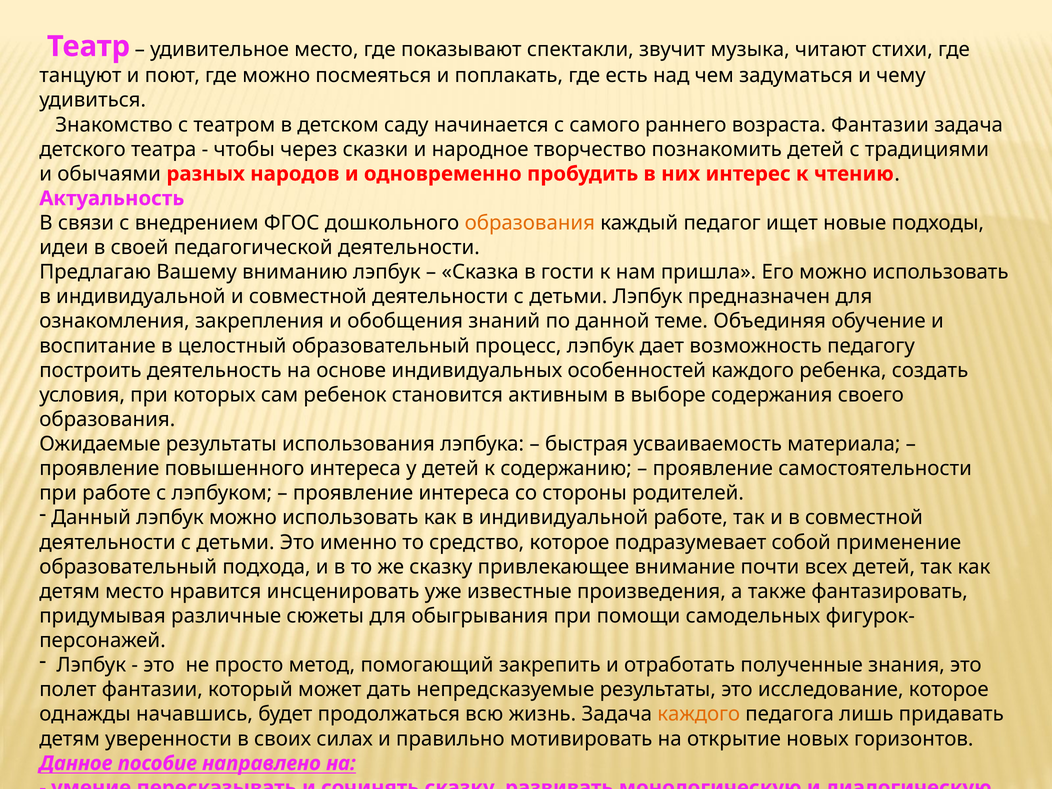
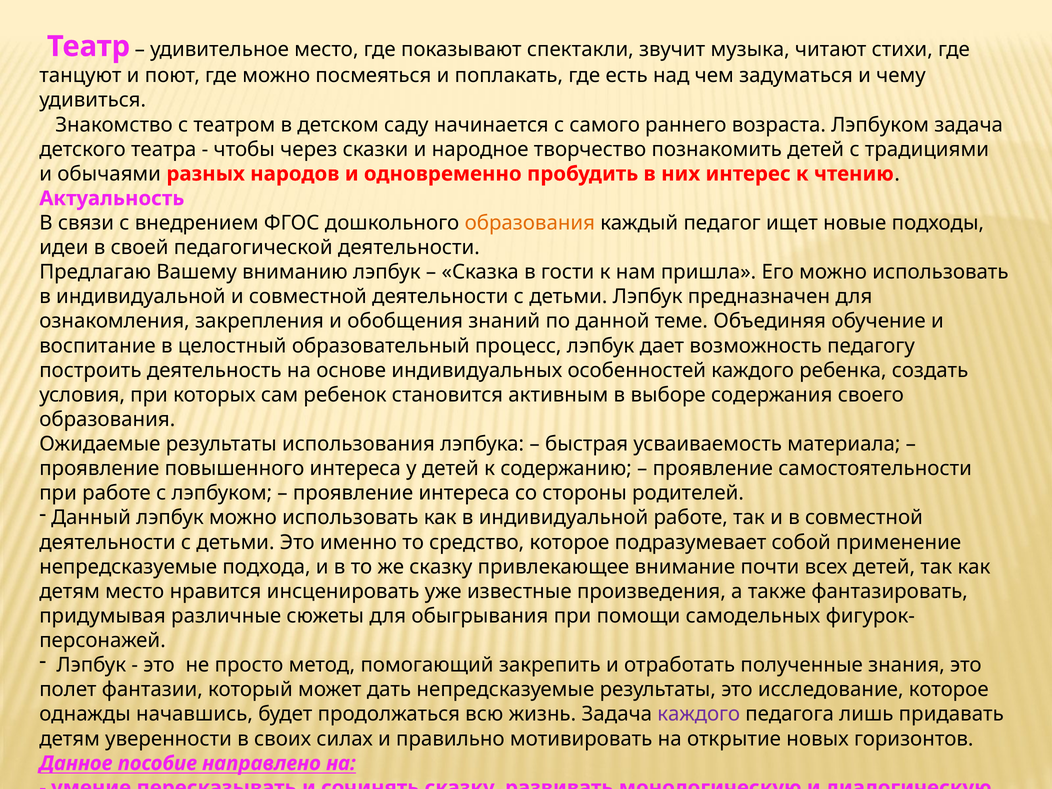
возраста Фантазии: Фантазии -> Лэпбуком (880, 125)
образовательный: образовательный -> непредсказуемые (128, 567)
каждого colour: orange -> purple (699, 714)
